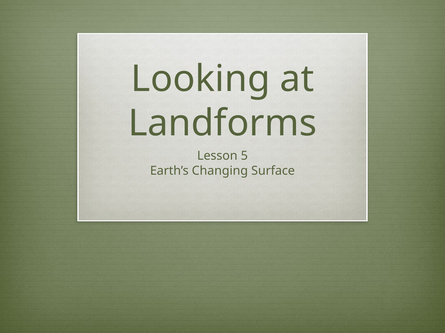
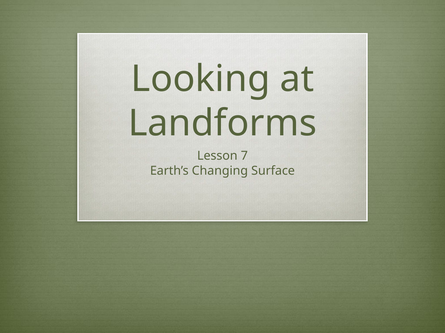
5: 5 -> 7 (244, 156)
